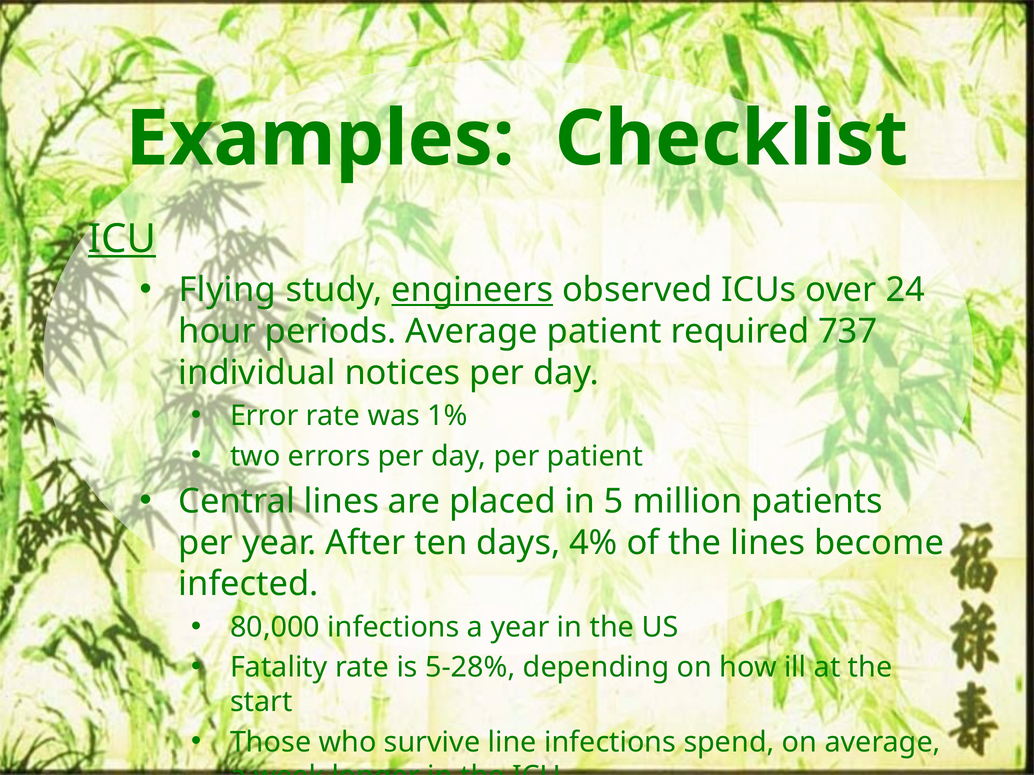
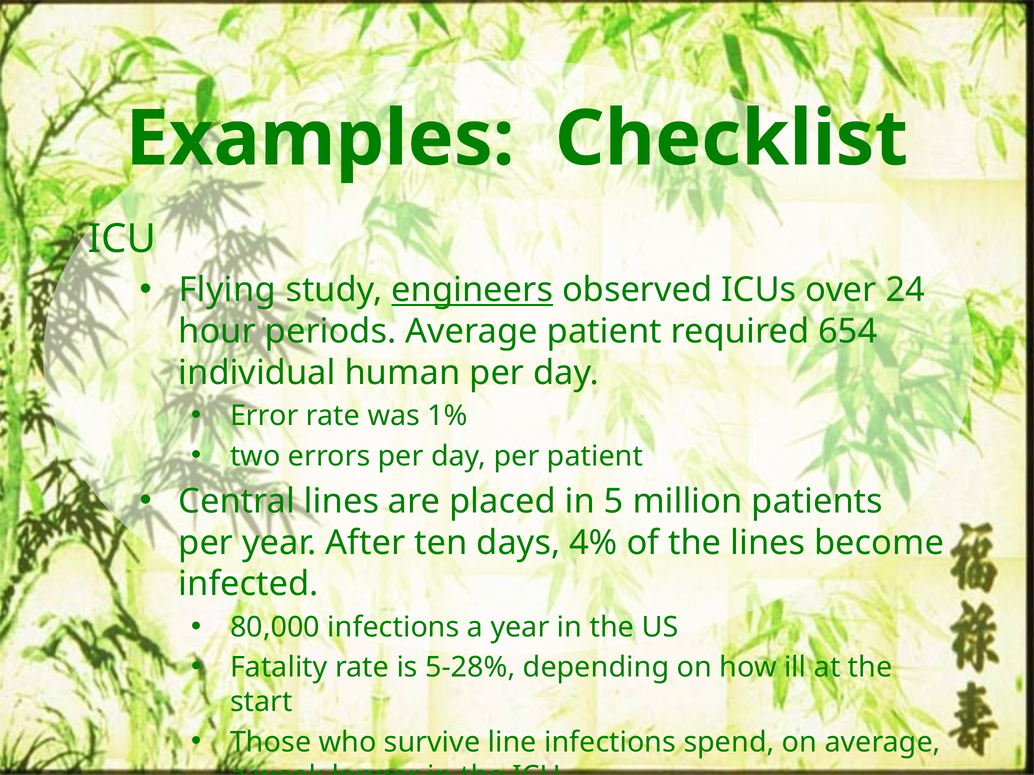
ICU underline: present -> none (122, 239)
737: 737 -> 654 (848, 332)
notices: notices -> human (402, 373)
